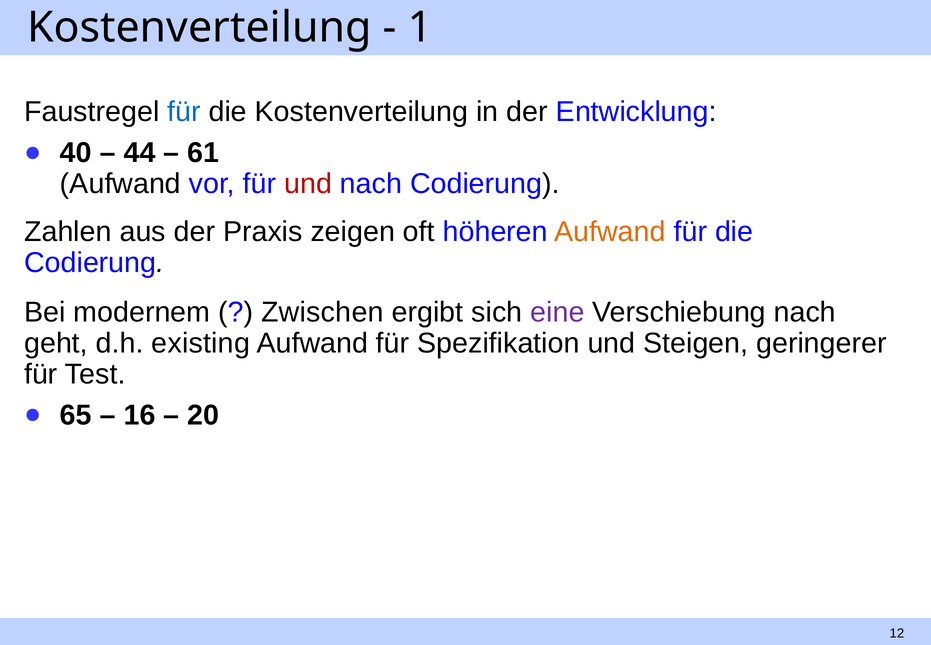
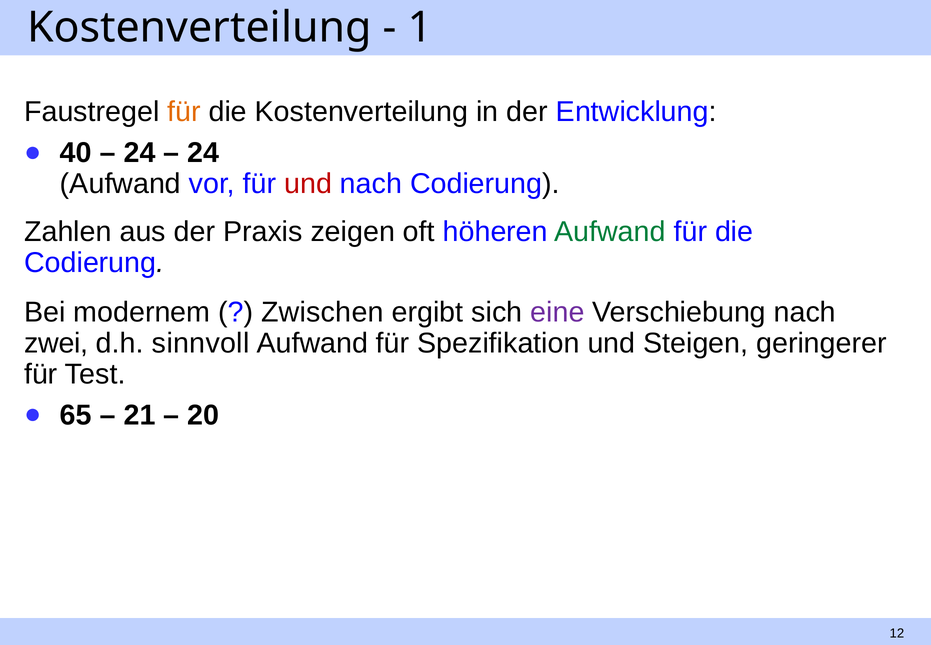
für colour: blue -> orange (184, 112)
44: 44 -> 24 (139, 153)
61: 61 -> 24 (203, 153)
Aufwand colour: orange -> green (610, 232)
geht: geht -> zwei (56, 343)
existing: existing -> sinnvoll (201, 343)
16: 16 -> 21 (139, 415)
